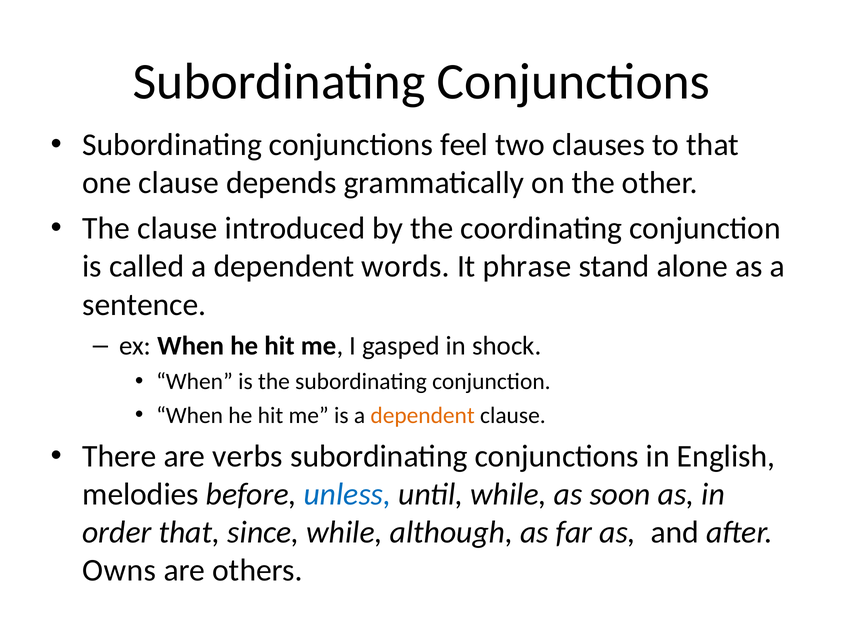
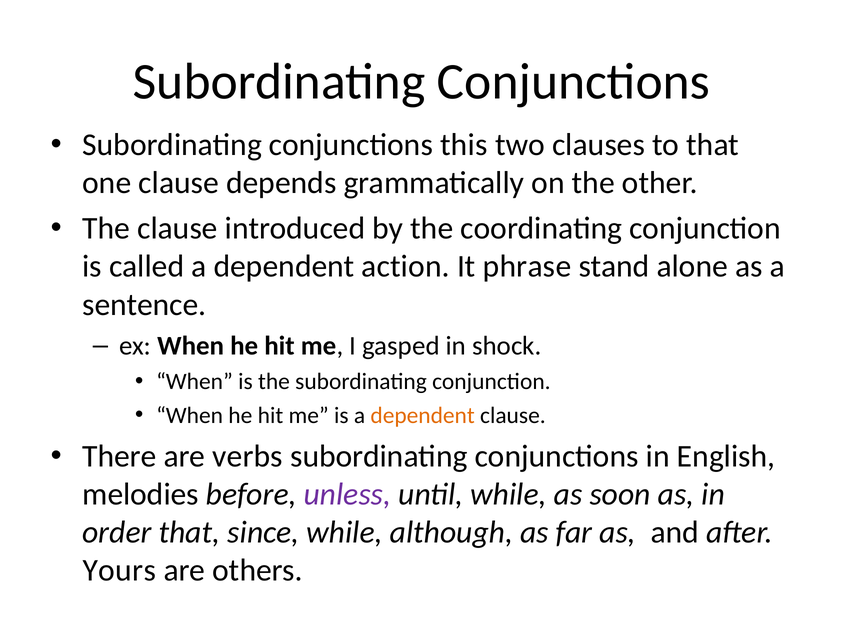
feel: feel -> this (464, 145)
words: words -> action (406, 267)
unless colour: blue -> purple (347, 495)
Owns: Owns -> Yours (119, 571)
